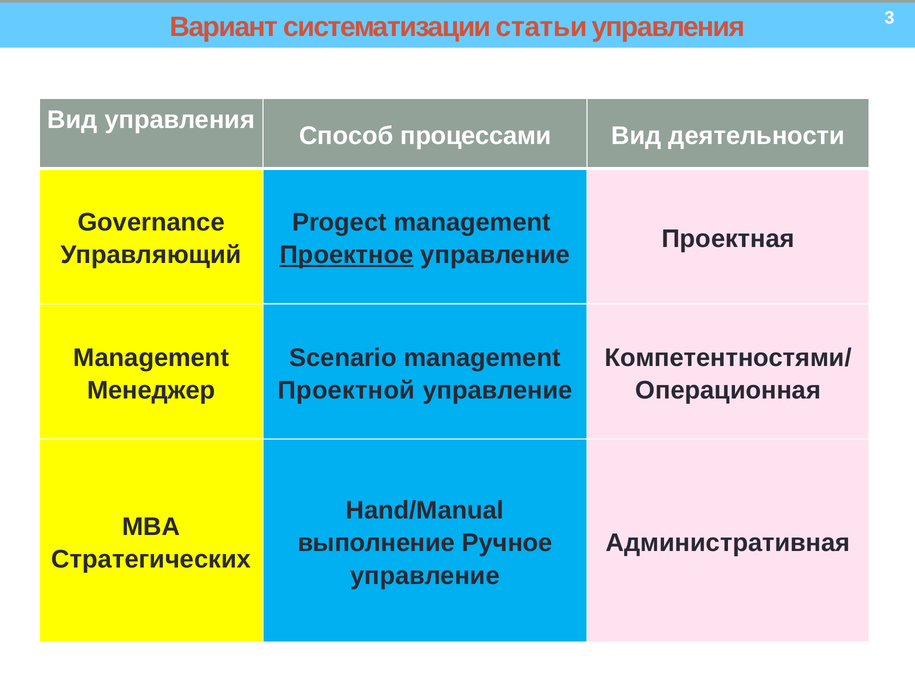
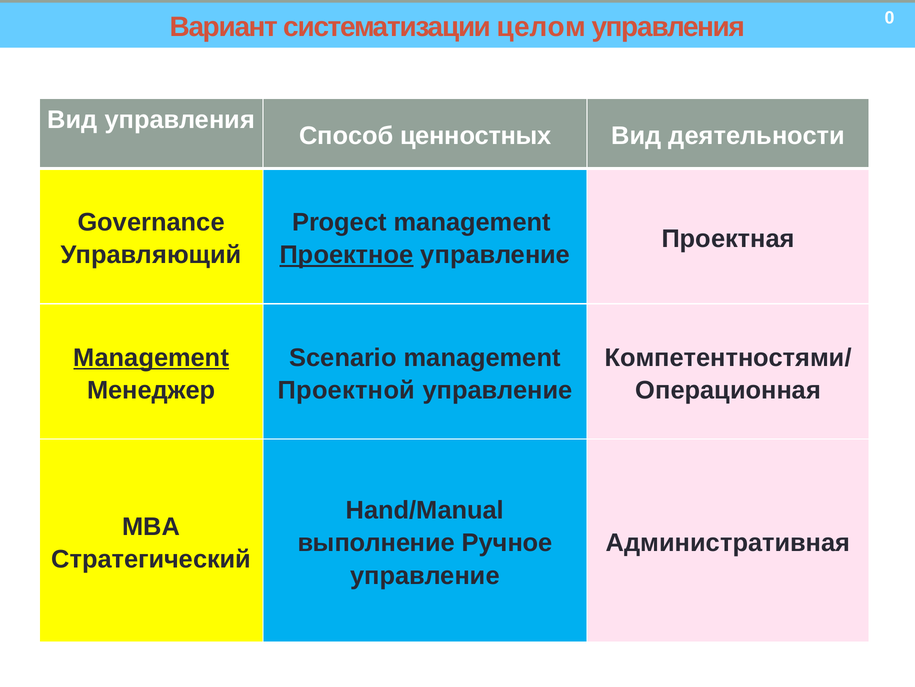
статьи: статьи -> целом (541, 27)
3: 3 -> 0 (890, 18)
процессами: процессами -> ценностных (476, 136)
Management underline: none -> present (151, 357)
Стратегических: Стратегических -> Стратегический (151, 559)
